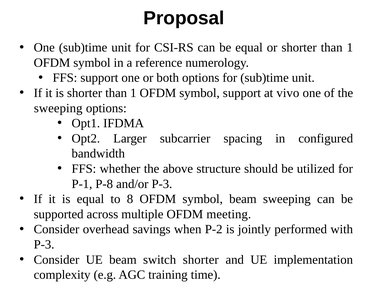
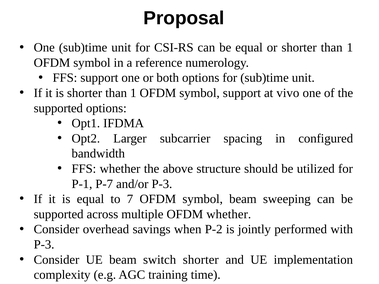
sweeping: sweeping -> supported (58, 108)
P-8: P-8 -> P-7 (104, 184)
8: 8 -> 7 (130, 199)
OFDM meeting: meeting -> whether (229, 214)
